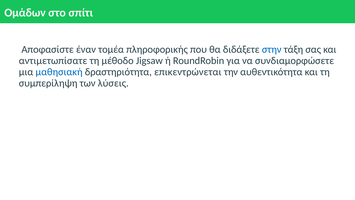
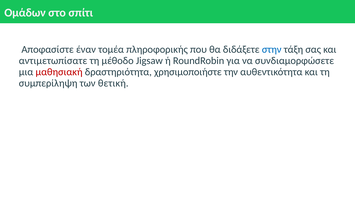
μαθησιακή colour: blue -> red (59, 72)
επικεντρώνεται: επικεντρώνεται -> χρησιμοποιήστε (188, 72)
λύσεις: λύσεις -> θετική (113, 83)
